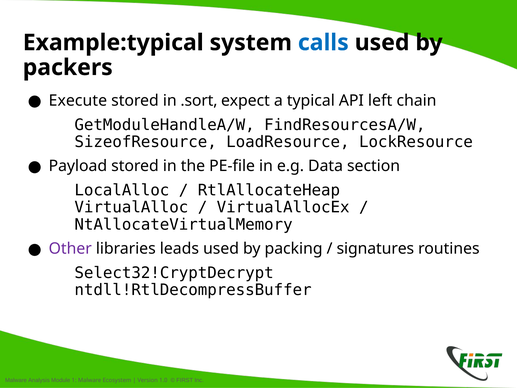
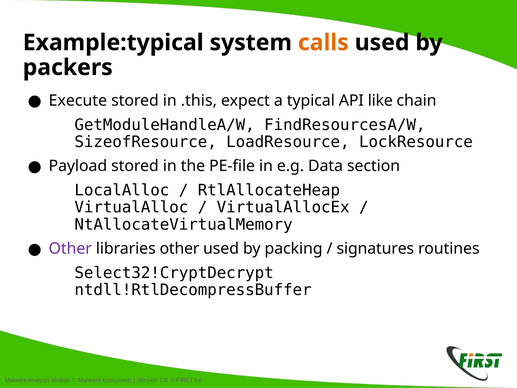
calls colour: blue -> orange (323, 43)
.sort: .sort -> .this (199, 100)
left: left -> like (380, 100)
libraries leads: leads -> other (180, 249)
